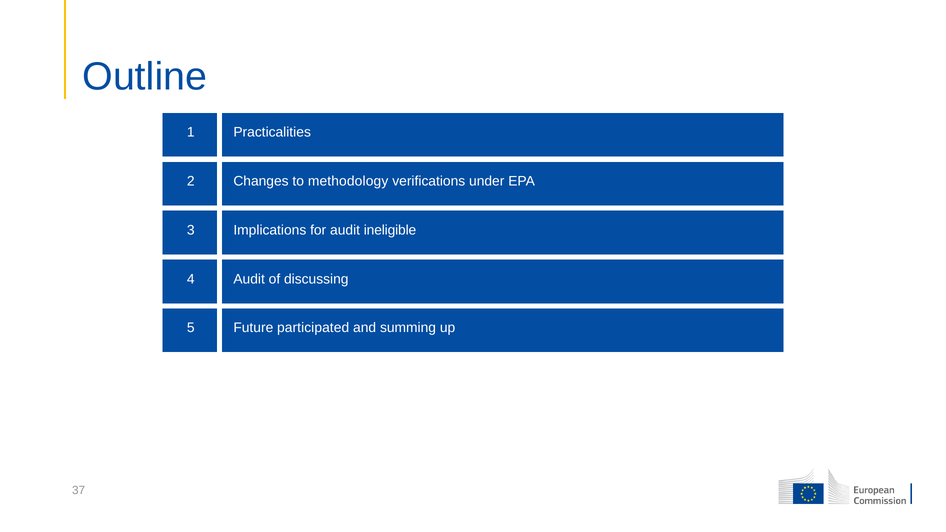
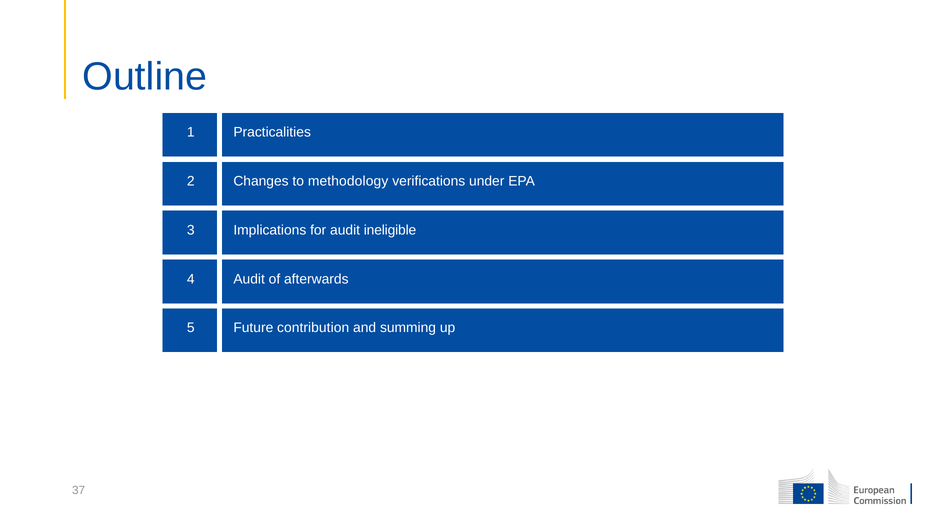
discussing: discussing -> afterwards (316, 279)
participated: participated -> contribution (313, 328)
